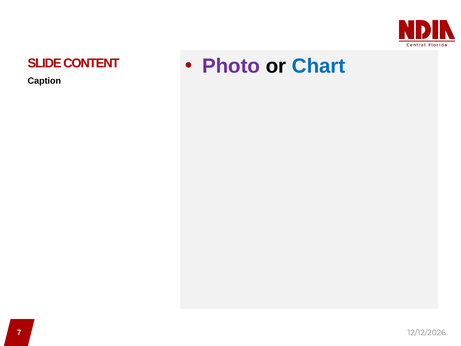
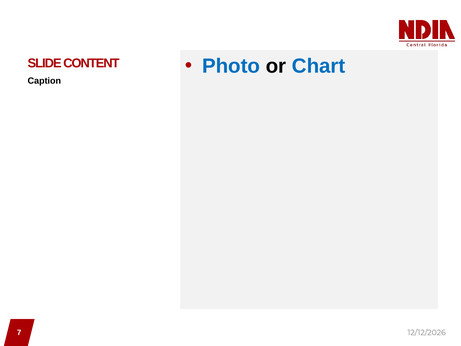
Photo colour: purple -> blue (231, 66)
